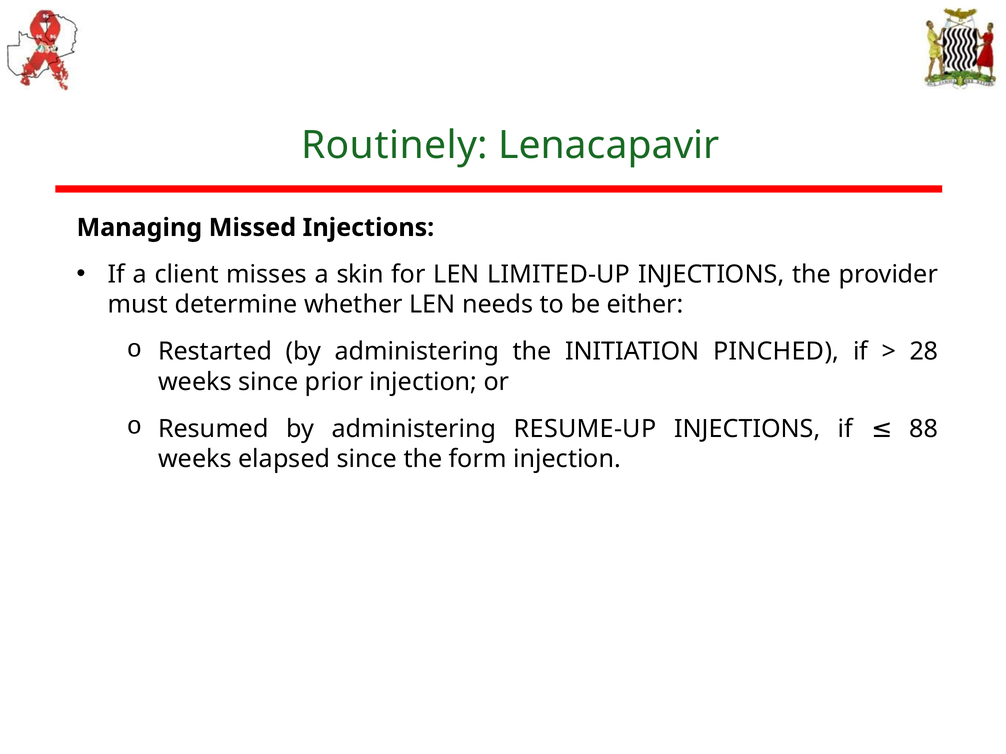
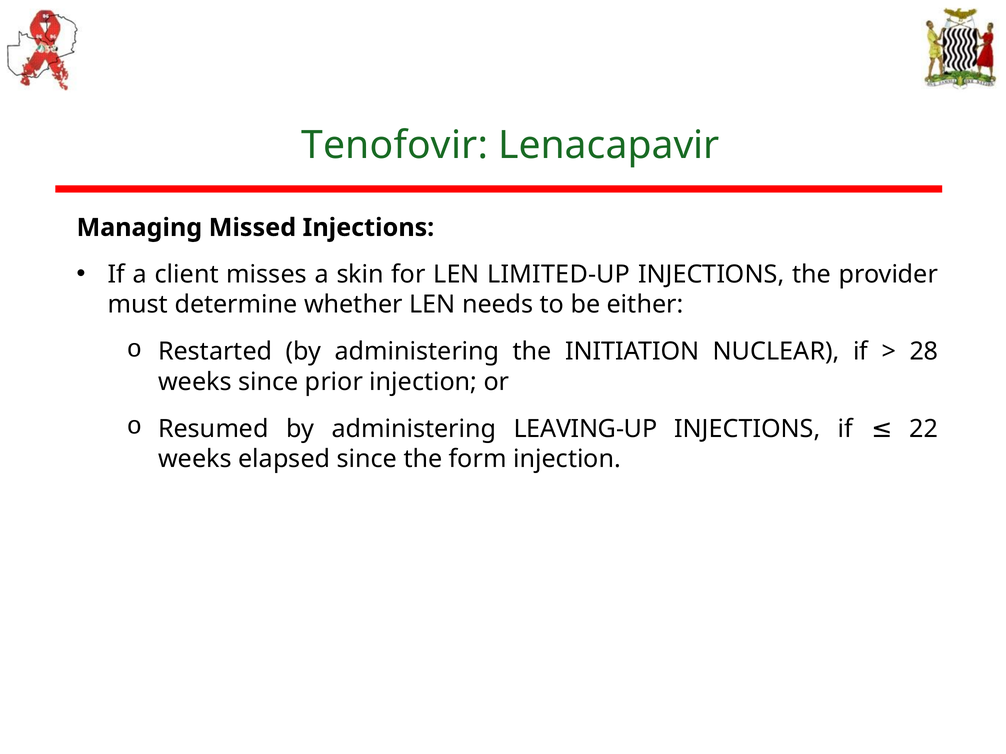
Routinely: Routinely -> Tenofovir (395, 145)
PINCHED: PINCHED -> NUCLEAR (776, 352)
RESUME-UP: RESUME-UP -> LEAVING-UP (585, 429)
88: 88 -> 22 (924, 429)
